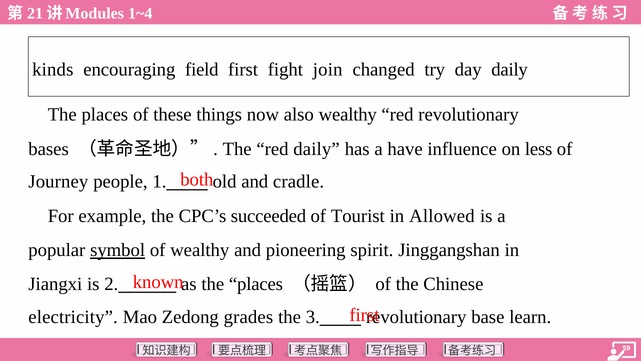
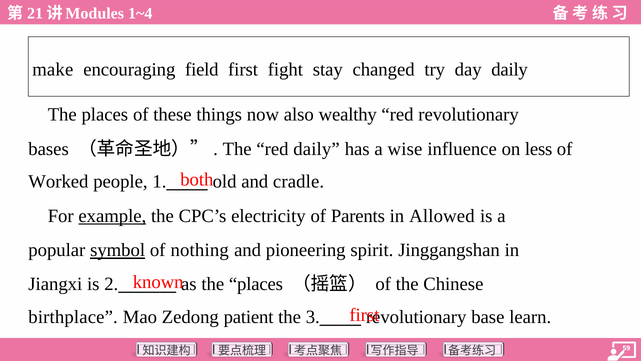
kinds: kinds -> make (53, 69)
join: join -> stay (328, 69)
have: have -> wise (405, 149)
Journey: Journey -> Worked (58, 181)
example underline: none -> present (112, 216)
succeeded: succeeded -> electricity (268, 216)
Tourist: Tourist -> Parents (358, 216)
of wealthy: wealthy -> nothing (200, 250)
electricity: electricity -> birthplace (73, 317)
grades: grades -> patient (249, 317)
